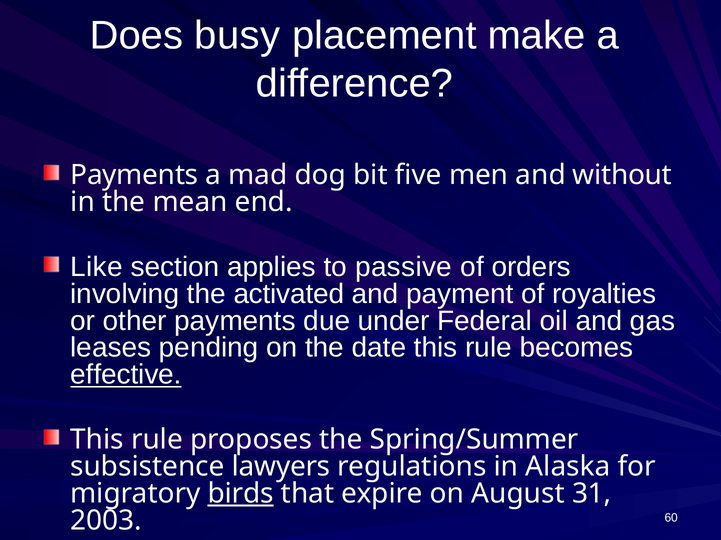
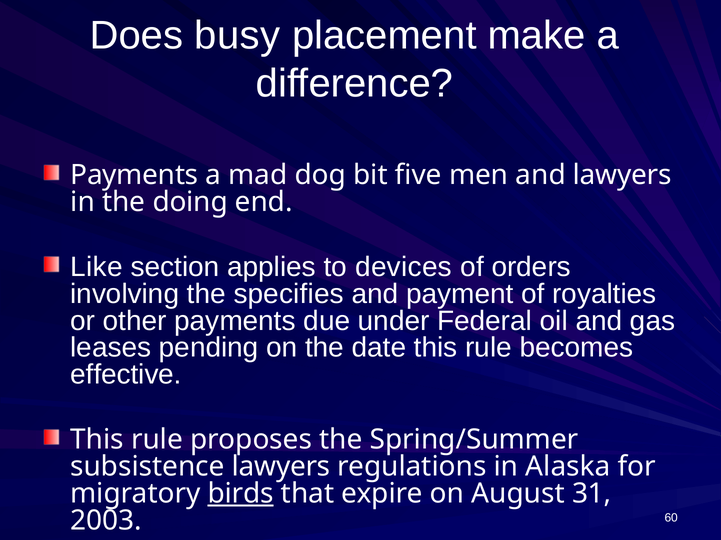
and without: without -> lawyers (622, 175)
mean: mean -> doing (190, 202)
passive: passive -> devices (404, 267)
activated: activated -> specifies (289, 294)
effective underline: present -> none (126, 375)
